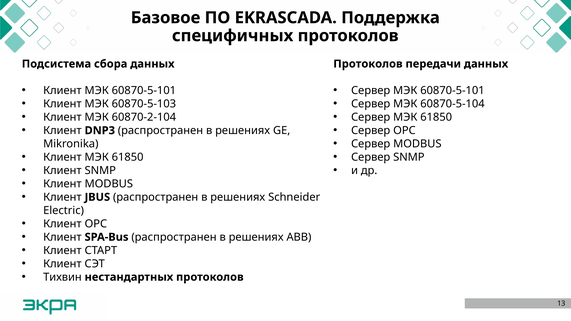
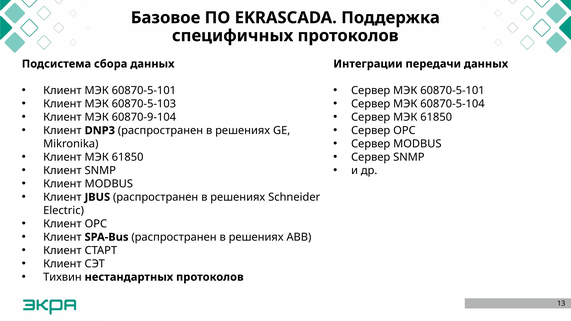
Протоколов: Протоколов -> Интеграции (368, 64)
60870-2-104: 60870-2-104 -> 60870-9-104 (144, 117)
